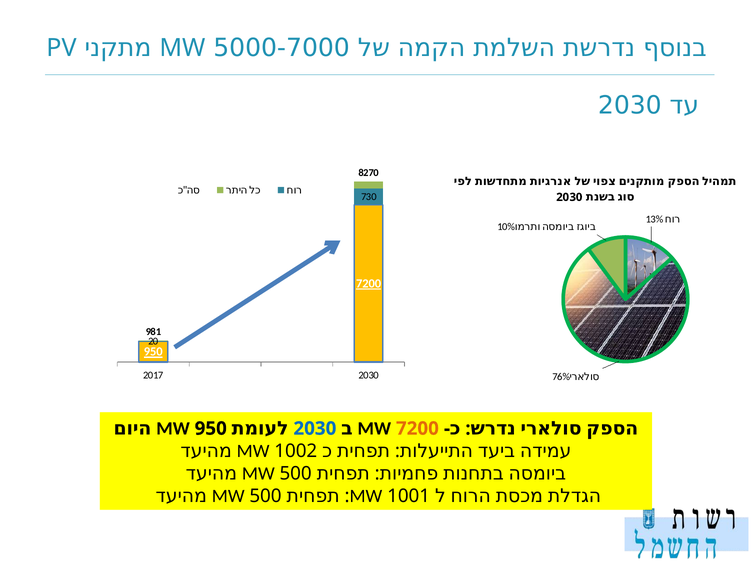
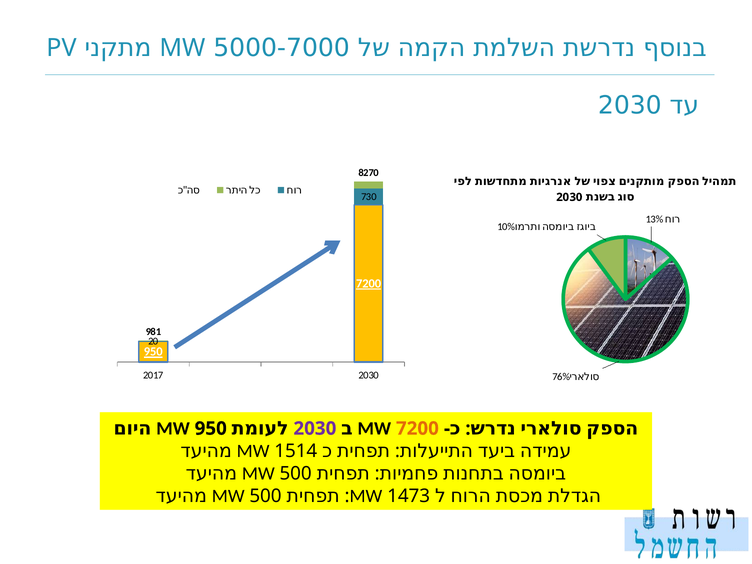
2030 colour: blue -> purple (315, 429)
1002: 1002 -> 1514 (296, 451)
1001: 1001 -> 1473 (409, 496)
